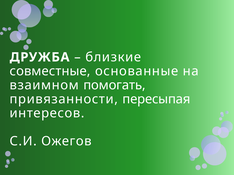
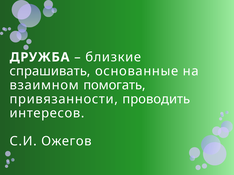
совместные: совместные -> спрашивать (50, 71)
пересыпая: пересыпая -> проводить (156, 99)
